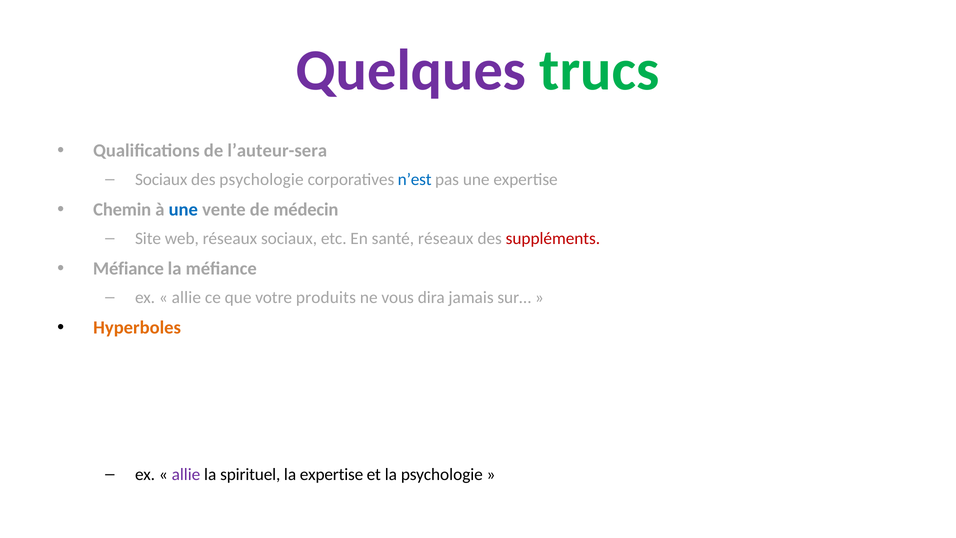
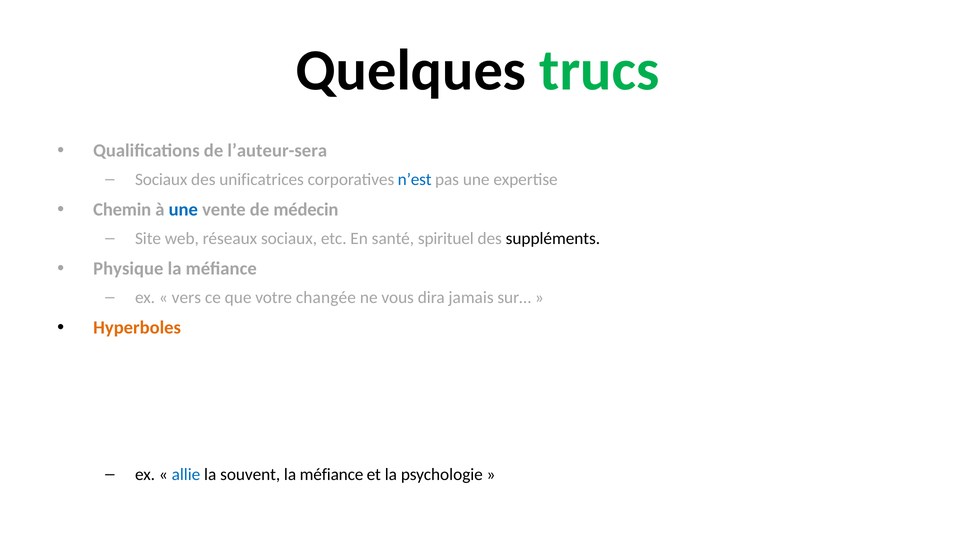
Quelques colour: purple -> black (411, 70)
des psychologie: psychologie -> unificatrices (262, 179)
santé réseaux: réseaux -> spirituel (446, 238)
suppléments colour: red -> black (553, 238)
Méfiance: Méfiance -> Physique (128, 269)
allie: allie -> vers (186, 298)
votre produits: produits -> changée (326, 298)
allie colour: purple -> blue (186, 475)
la spirituel: spirituel -> souvent (250, 475)
expertise: expertise -> méfiance (332, 475)
